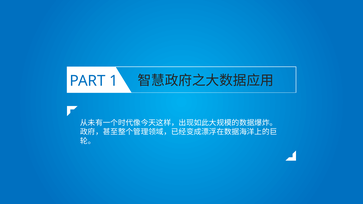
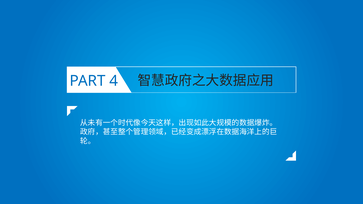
1: 1 -> 4 (114, 81)
